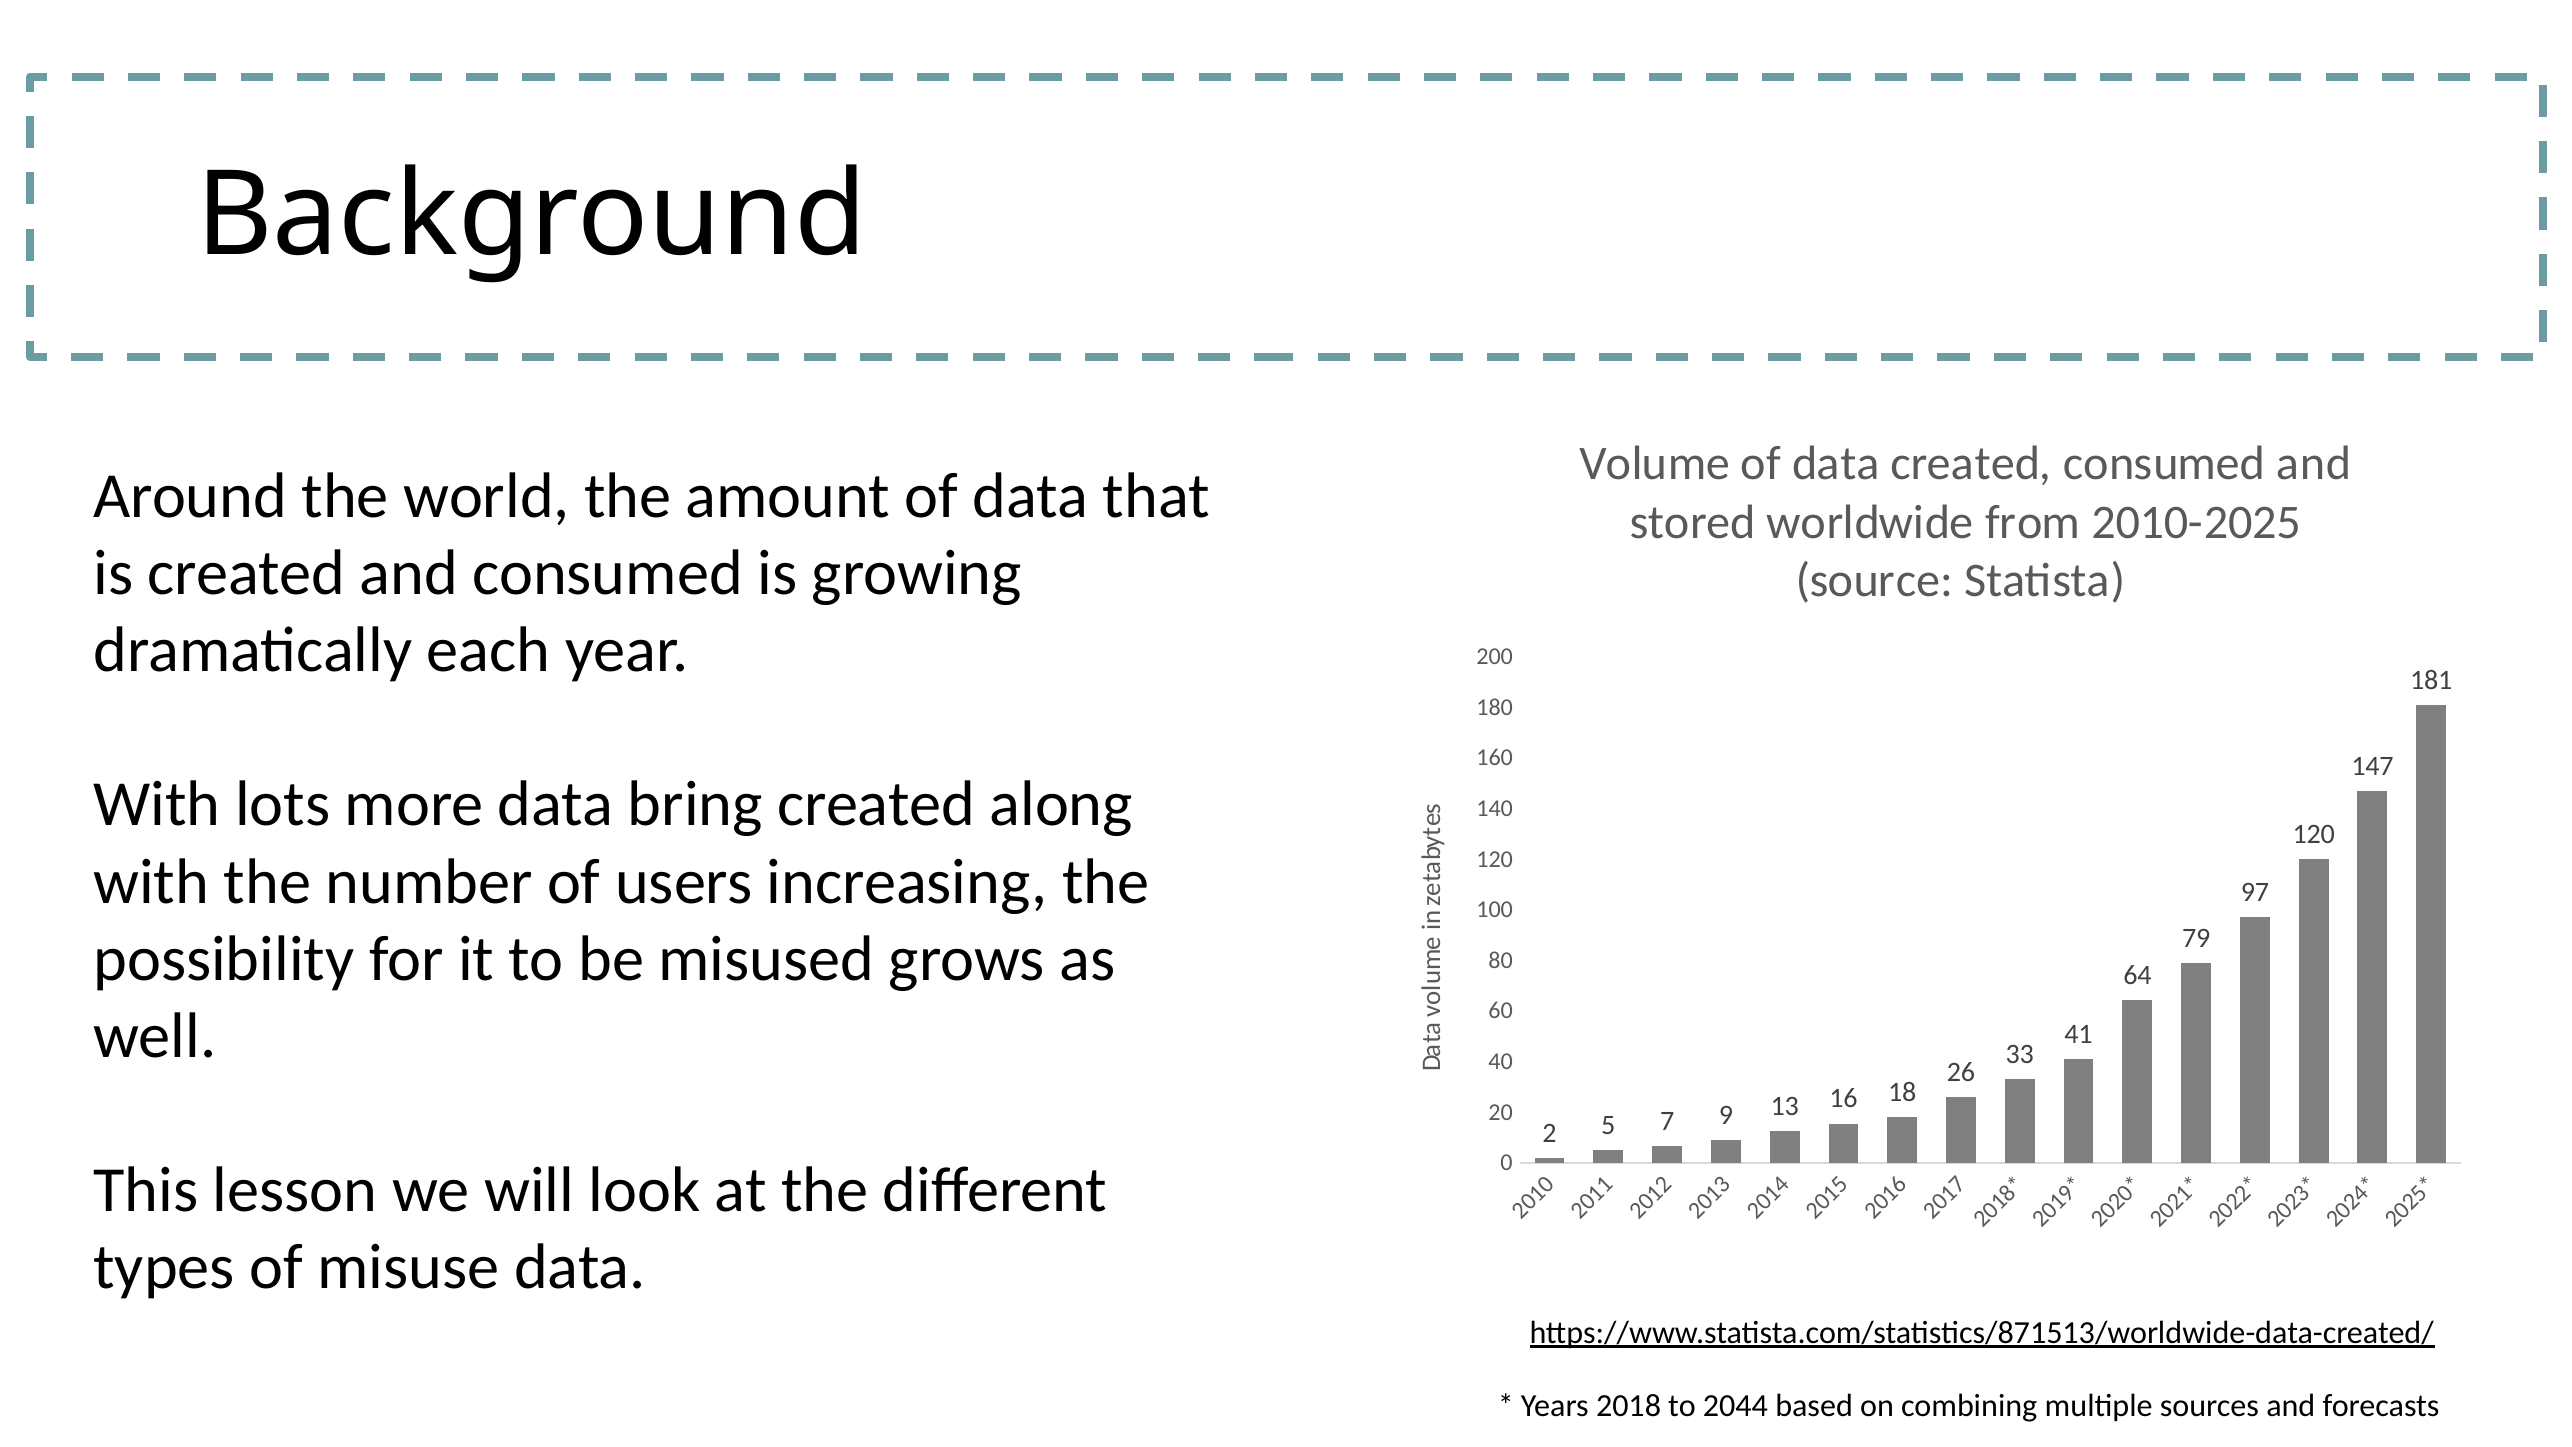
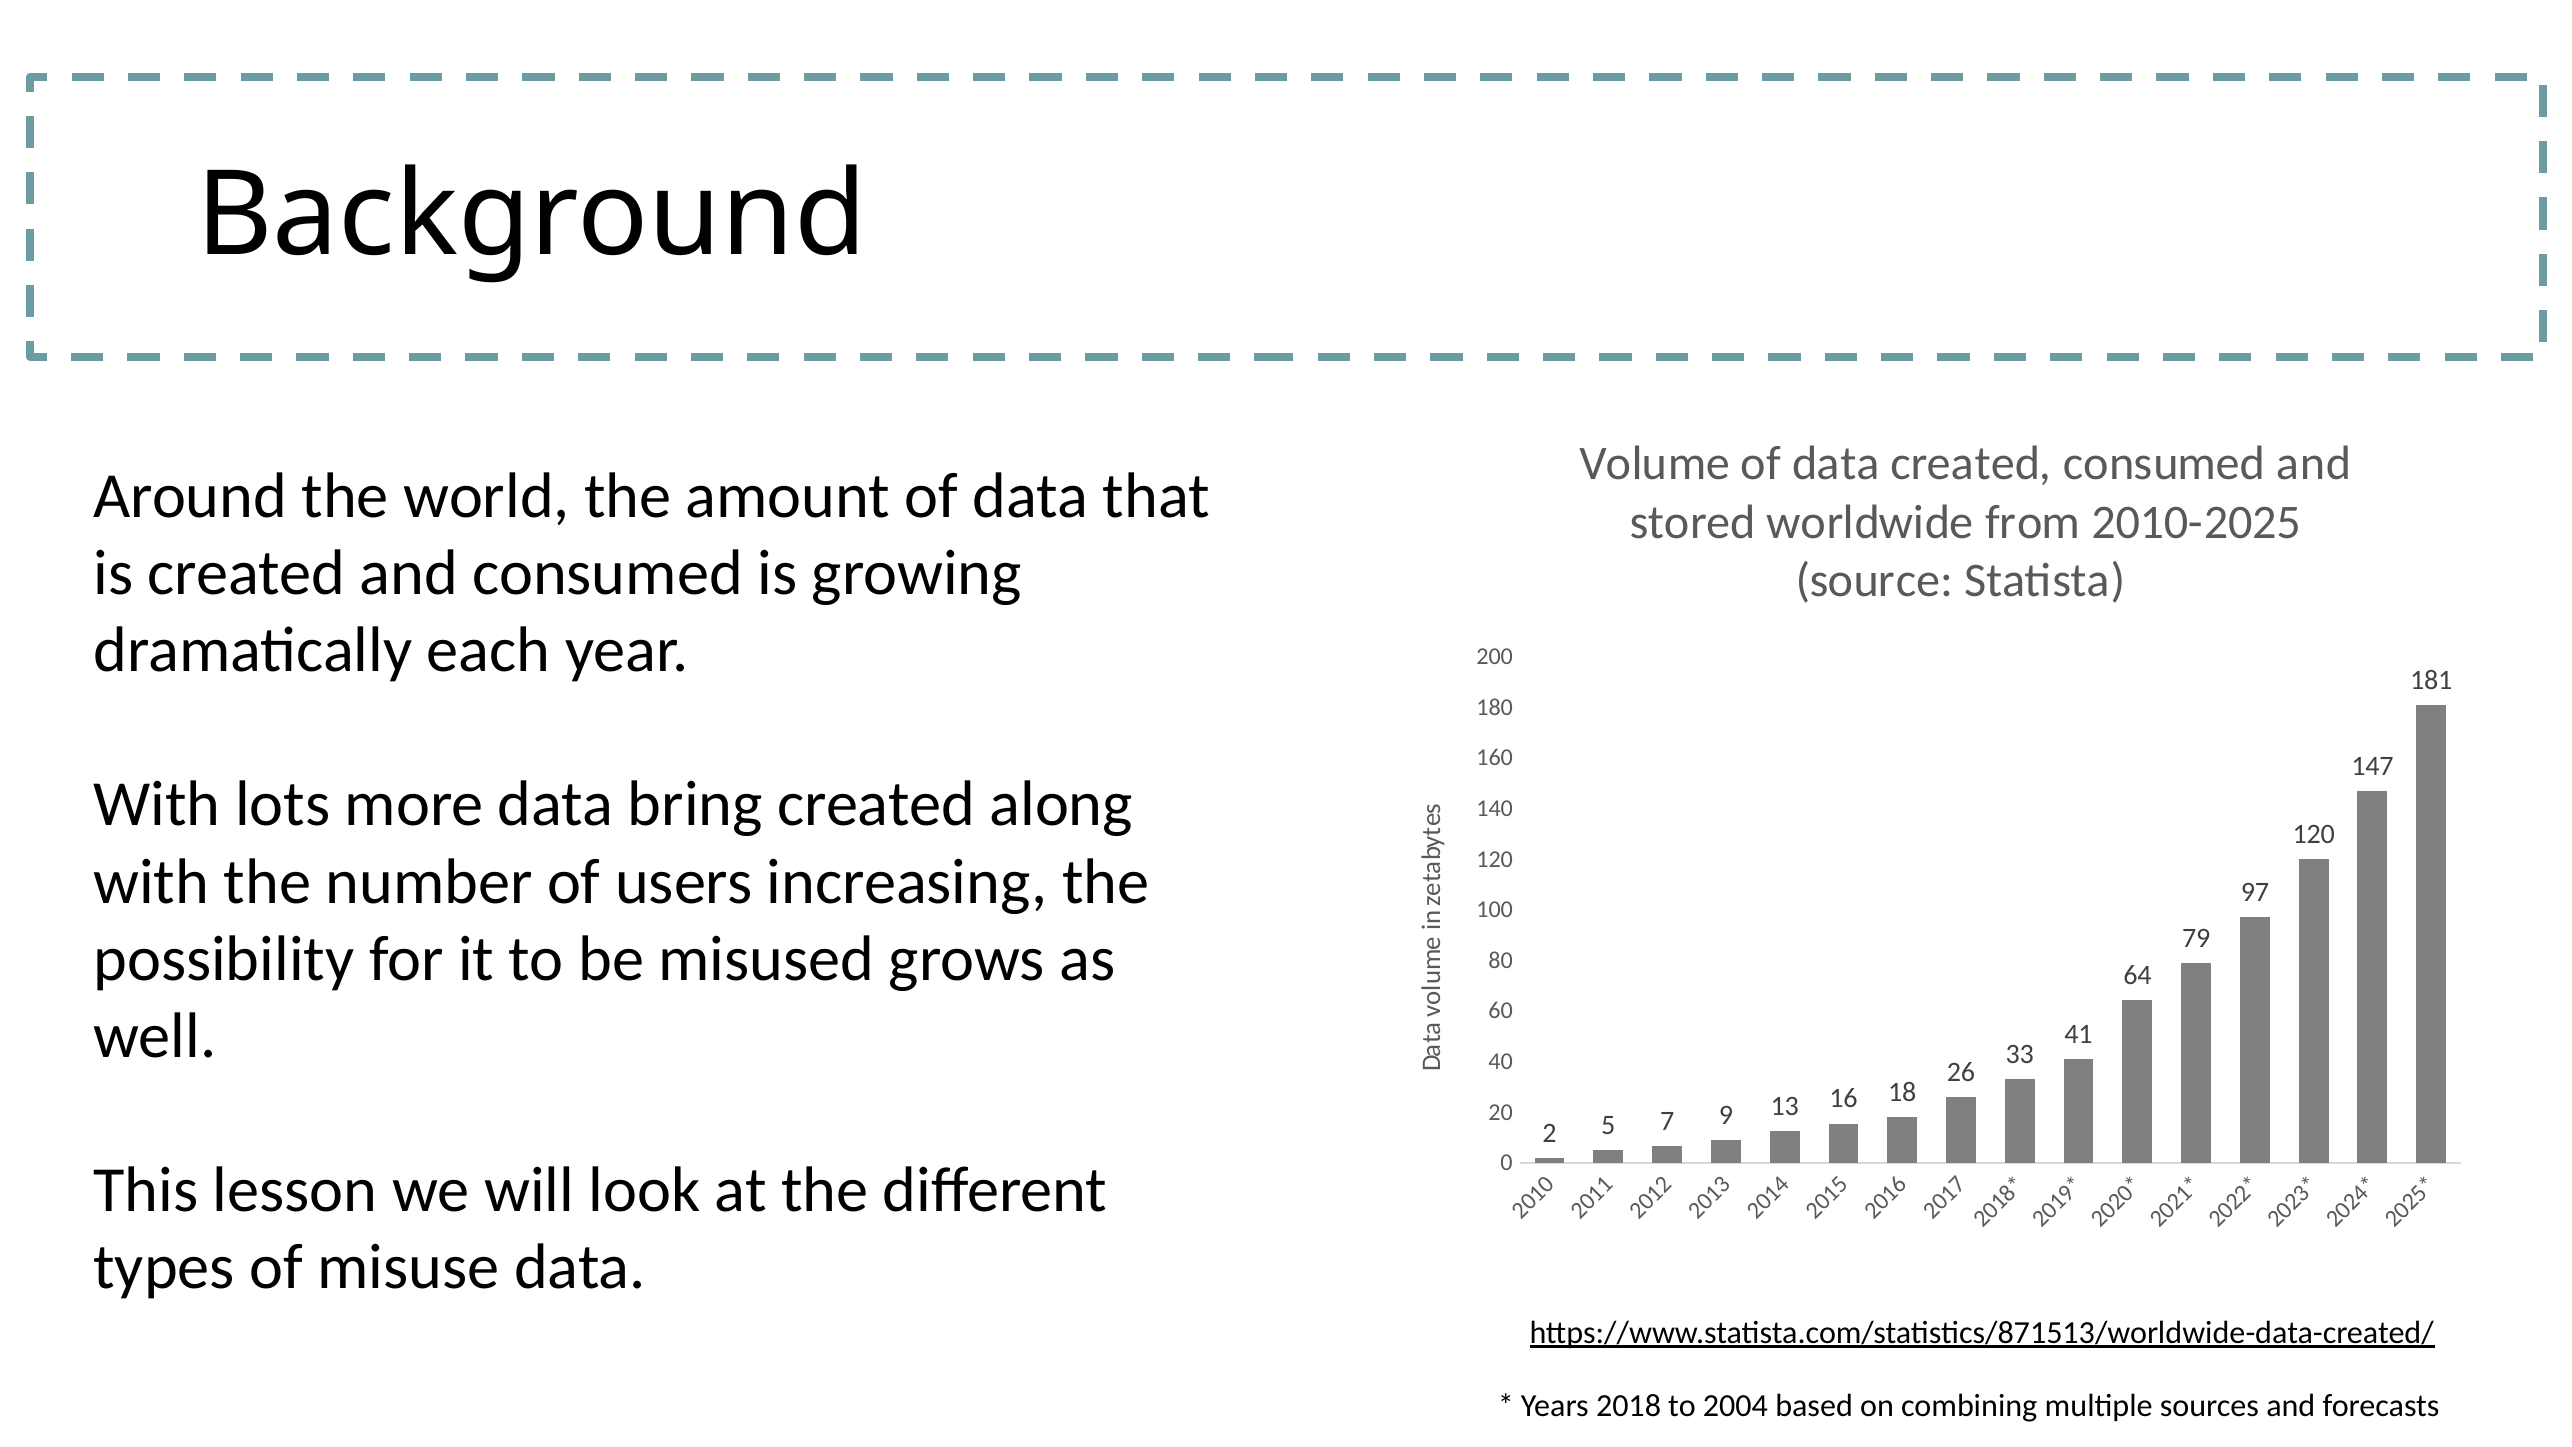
2044: 2044 -> 2004 (1735, 1406)
